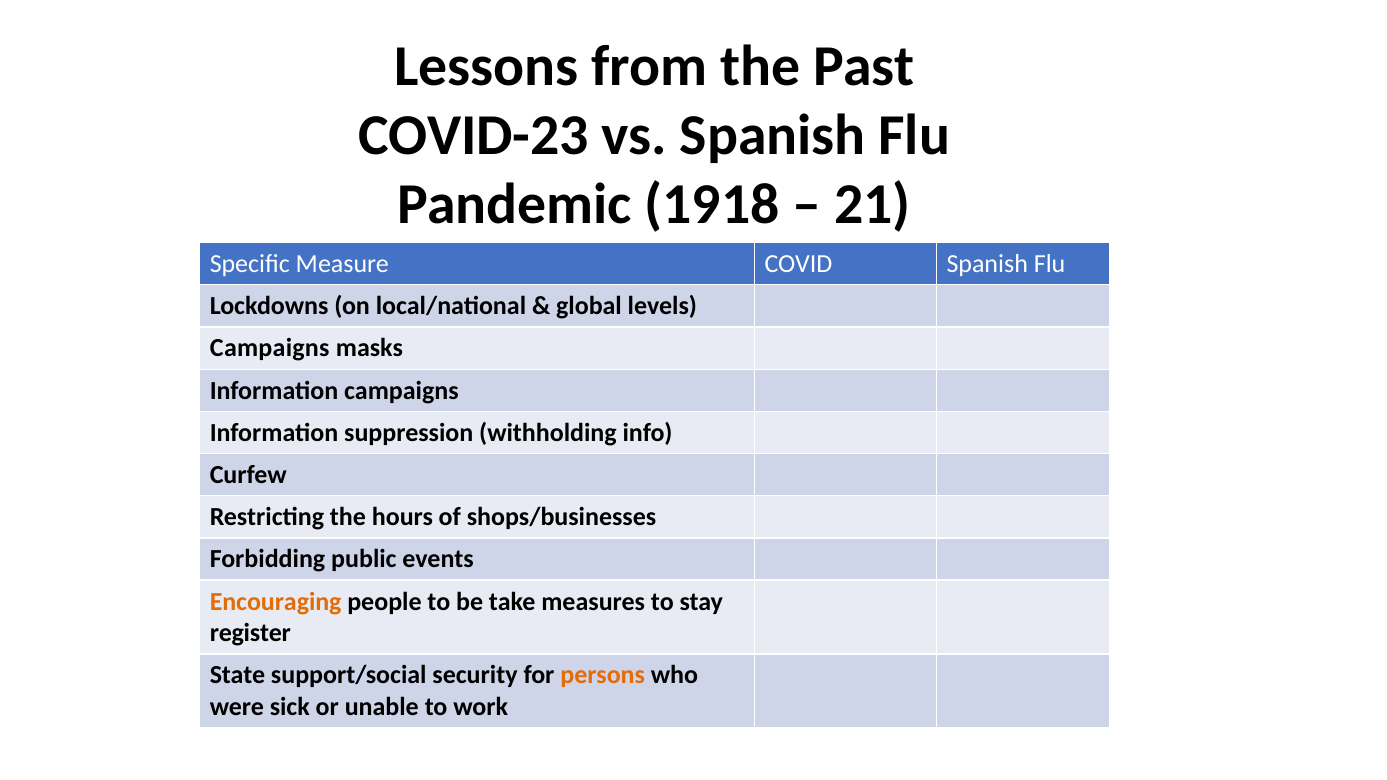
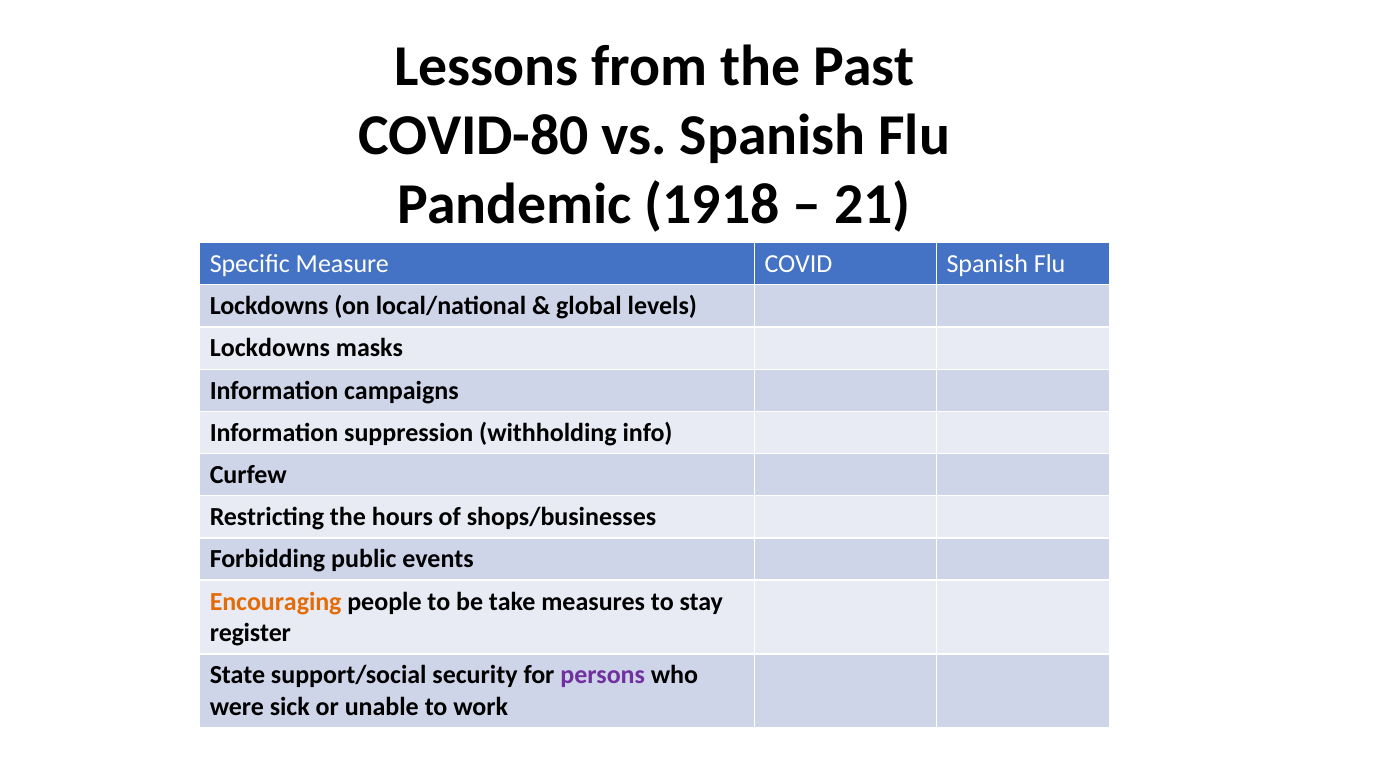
COVID-23: COVID-23 -> COVID-80 (473, 135)
Campaigns: Campaigns -> Lockdowns (270, 348)
persons colour: orange -> purple (603, 676)
